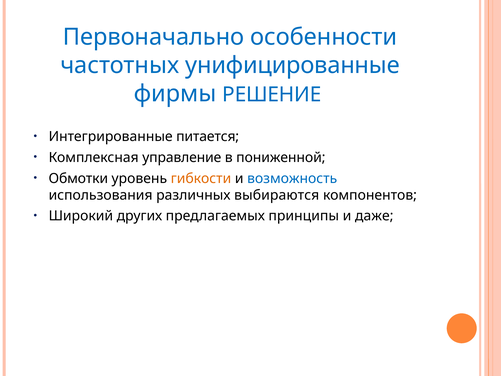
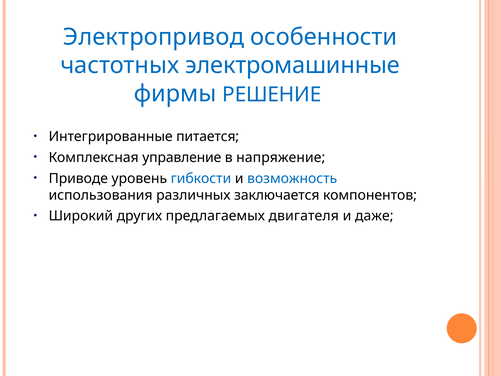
Первоначально: Первоначально -> Электропривод (153, 37)
унифицированные: унифицированные -> электромашинные (292, 65)
пониженной: пониженной -> напряжение (281, 157)
Обмотки: Обмотки -> Приводе (78, 178)
гибкости colour: orange -> blue (201, 178)
выбираются: выбираются -> заключается (277, 195)
принципы: принципы -> двигателя (304, 216)
